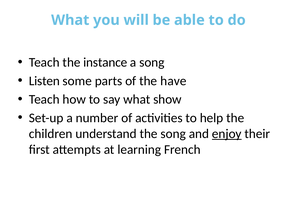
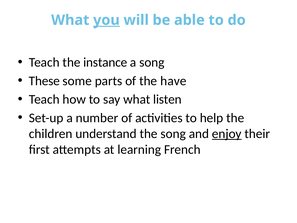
you underline: none -> present (106, 20)
Listen: Listen -> These (44, 81)
show: show -> listen (167, 99)
